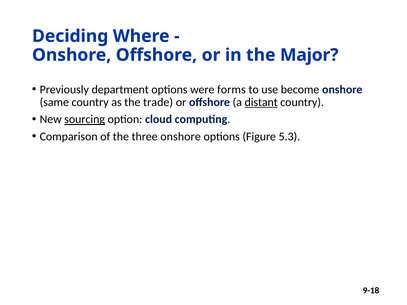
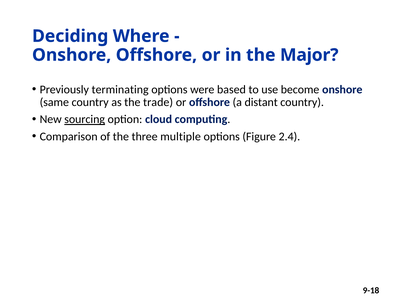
department: department -> terminating (120, 90)
forms: forms -> based (231, 90)
distant underline: present -> none (261, 102)
three onshore: onshore -> multiple (181, 137)
5.3: 5.3 -> 2.4 (289, 137)
